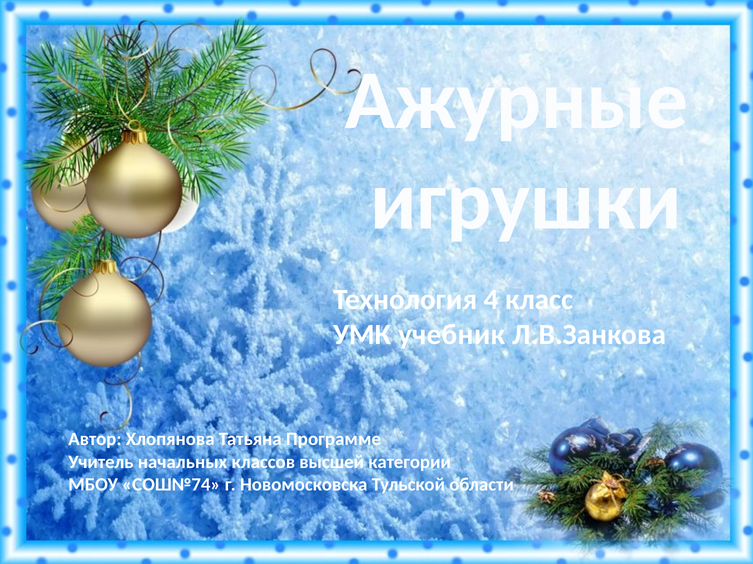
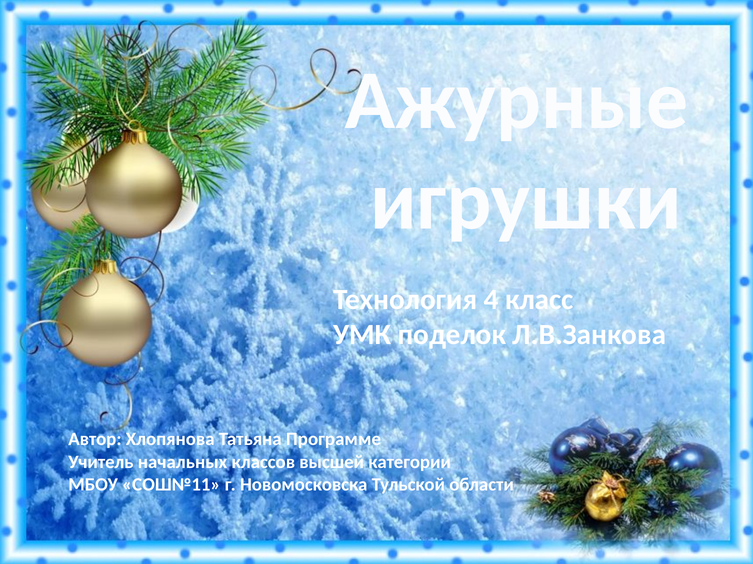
учебник: учебник -> поделок (452, 335)
СОШ№74: СОШ№74 -> СОШ№11 (171, 485)
